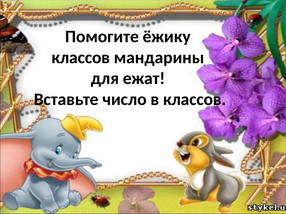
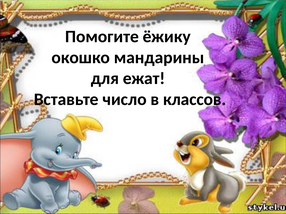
классов: классов -> окошко (81, 58)
